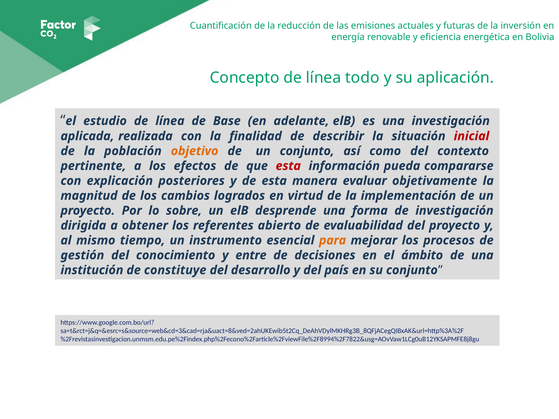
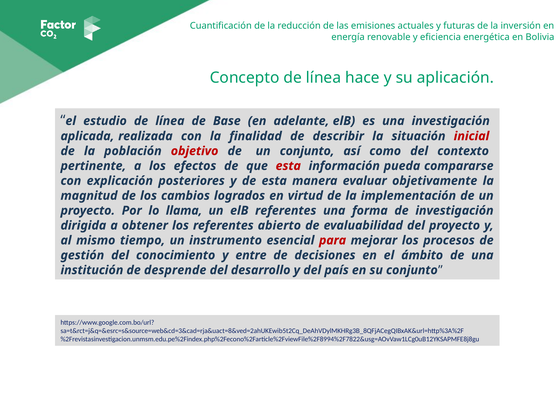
todo: todo -> hace (362, 78)
objetivo colour: orange -> red (195, 151)
sobre: sobre -> llama (184, 211)
elB desprende: desprende -> referentes (286, 211)
para colour: orange -> red (333, 240)
constituye: constituye -> desprende (175, 270)
